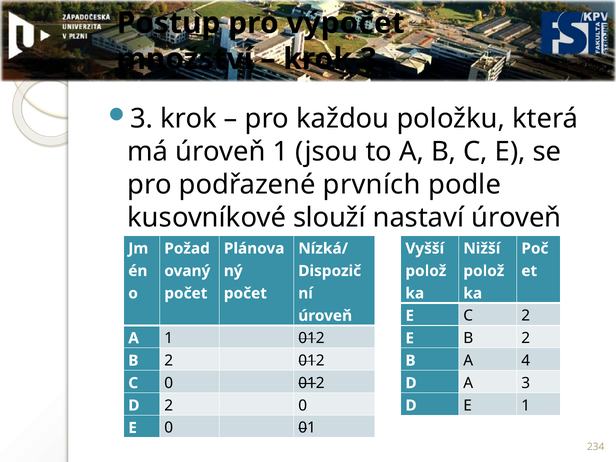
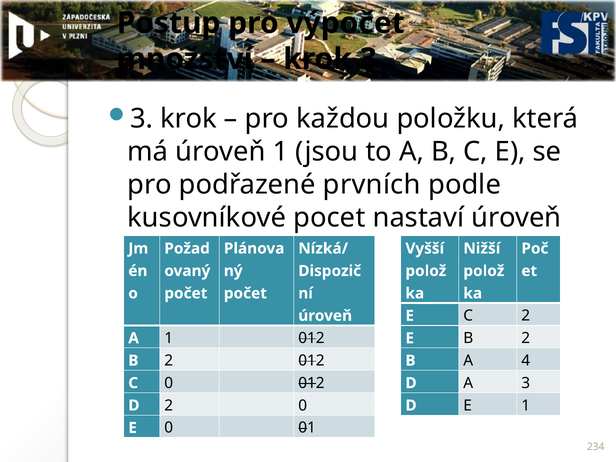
slouží: slouží -> pocet (329, 218)
